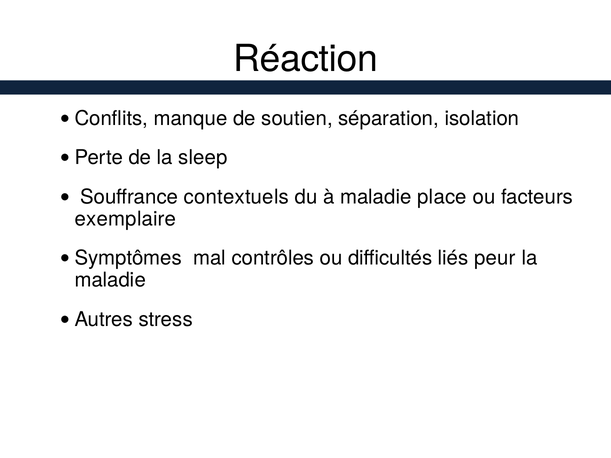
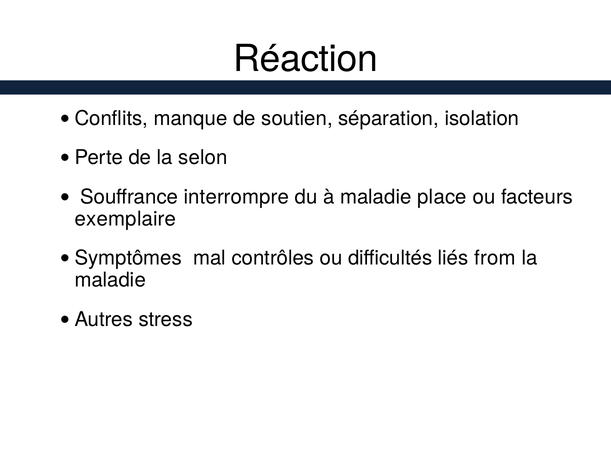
sleep: sleep -> selon (203, 158)
contextuels: contextuels -> interrompre (236, 197)
peur: peur -> from (495, 258)
